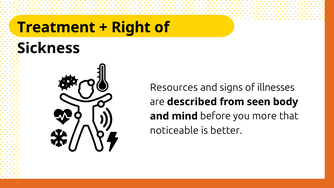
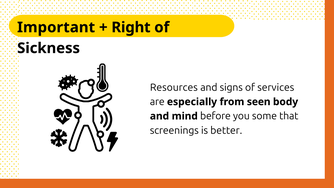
Treatment: Treatment -> Important (56, 27)
illnesses: illnesses -> services (276, 87)
described: described -> especially (192, 102)
more: more -> some (264, 116)
noticeable: noticeable -> screenings (174, 130)
